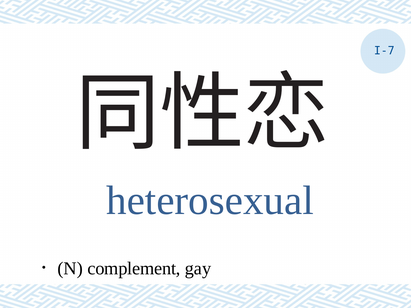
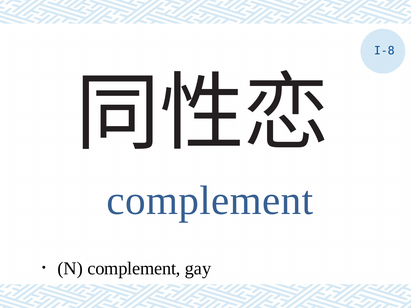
I-7: I-7 -> I-8 (384, 51)
heterosexual: heterosexual -> complement (210, 201)
